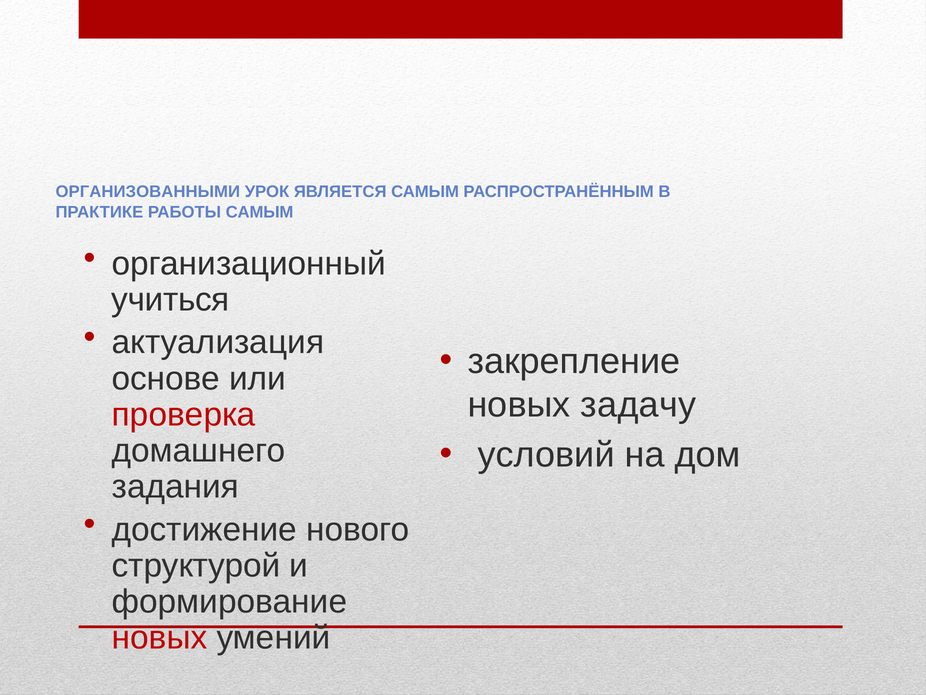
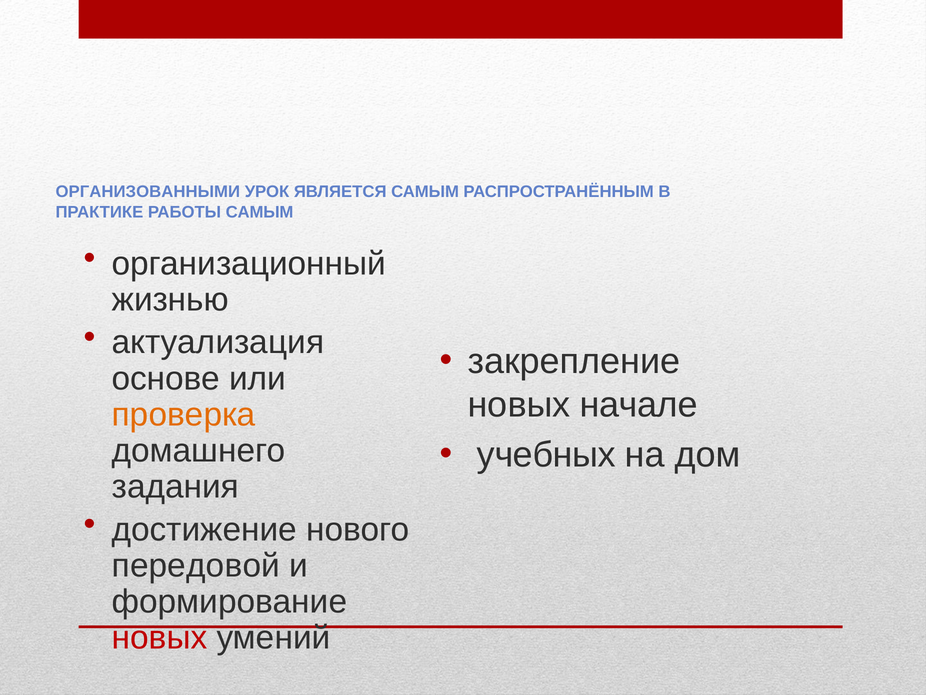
учиться: учиться -> жизнью (170, 300)
задачу: задачу -> начале (639, 404)
проверка colour: red -> orange (184, 414)
условий: условий -> учебных (546, 455)
структурой: структурой -> передовой (196, 565)
